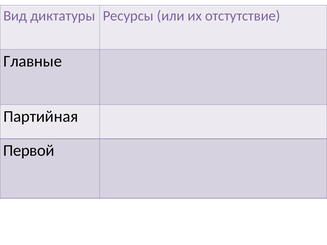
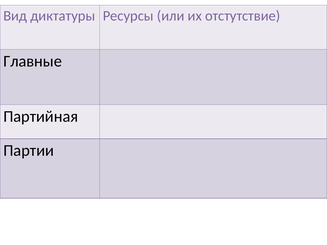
Первой: Первой -> Партии (29, 151)
